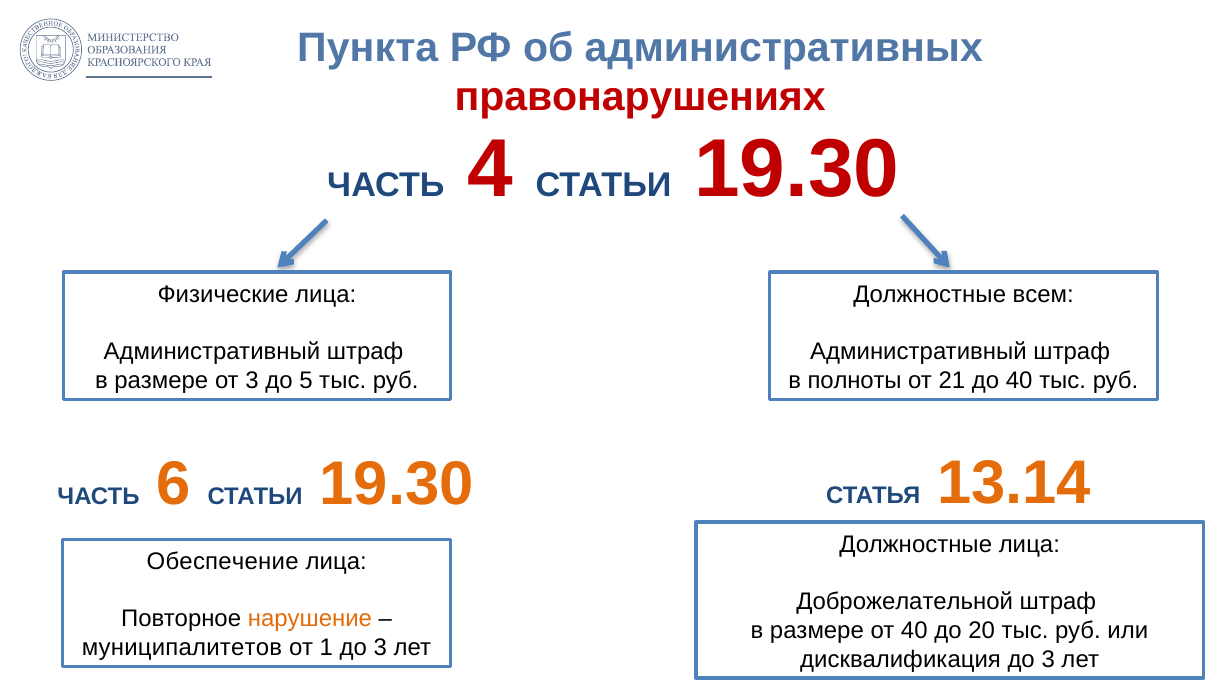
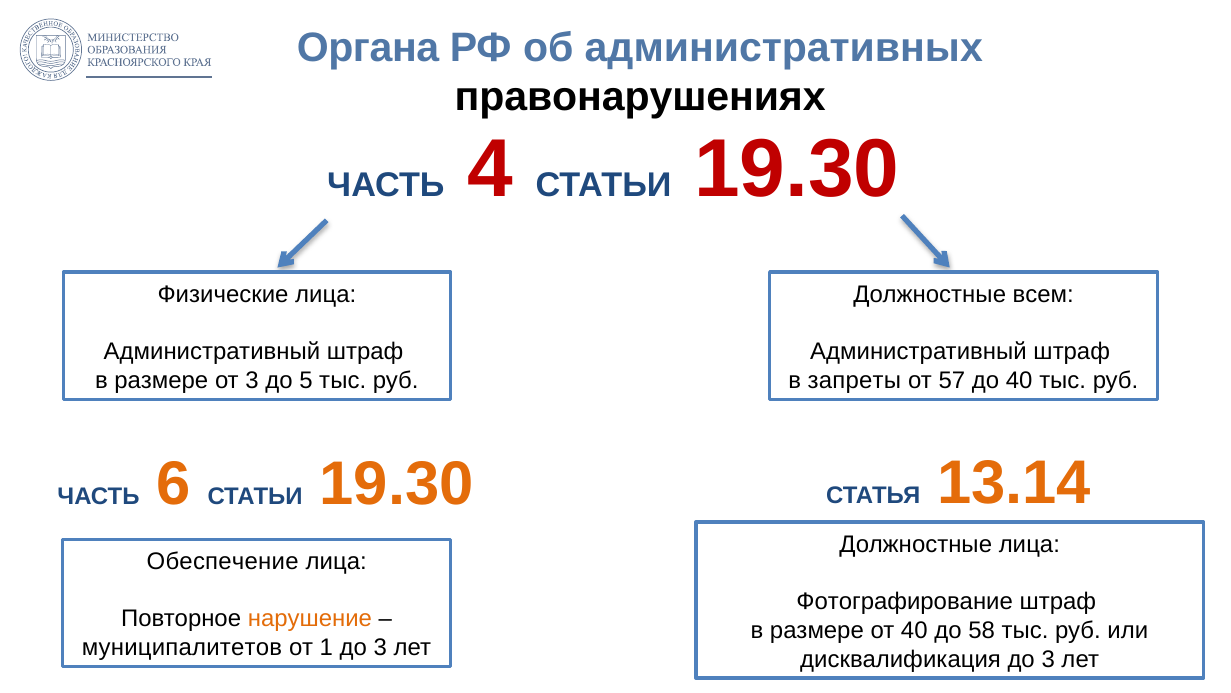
Пункта: Пункта -> Органа (368, 48)
правонарушениях colour: red -> black (640, 97)
полноты: полноты -> запреты (854, 380)
21: 21 -> 57 (952, 380)
Доброжелательной: Доброжелательной -> Фотографирование (905, 601)
20: 20 -> 58 (982, 630)
